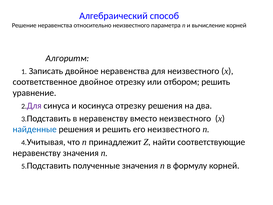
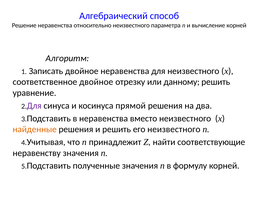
отбором: отбором -> данному (182, 82)
косинуса отрезку: отрезку -> прямой (131, 106)
в неравенству: неравенству -> неравенства (104, 118)
найденные colour: blue -> orange (35, 129)
